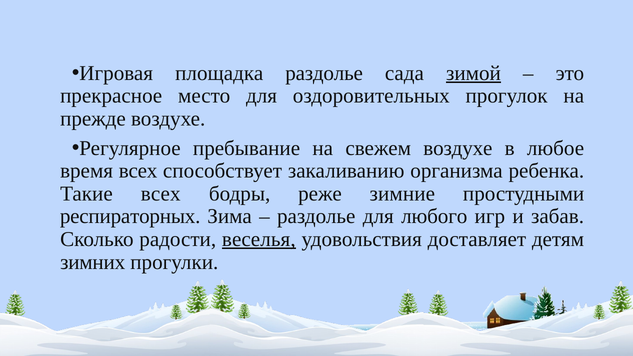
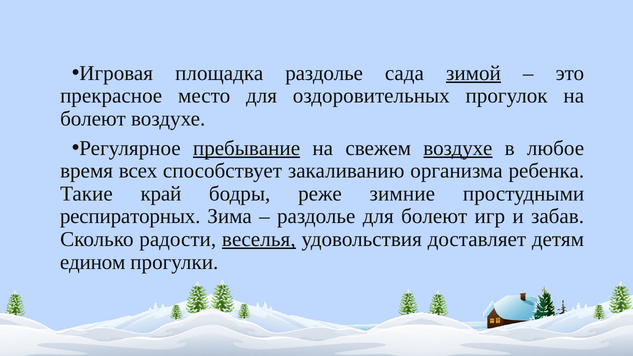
прежде: прежде -> болеют (93, 119)
пребывание underline: none -> present (247, 148)
воздухе underline: none -> present (458, 148)
Такие всех: всех -> край (161, 194)
для любого: любого -> болеют (434, 216)
зимних: зимних -> едином (93, 262)
